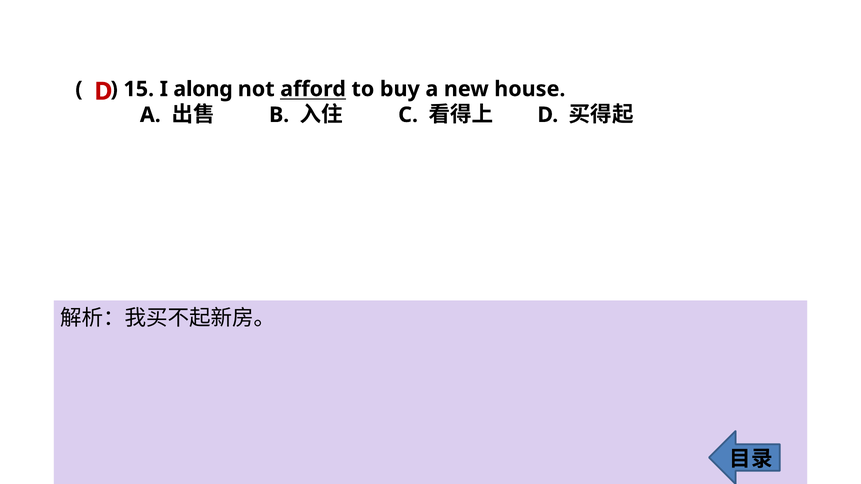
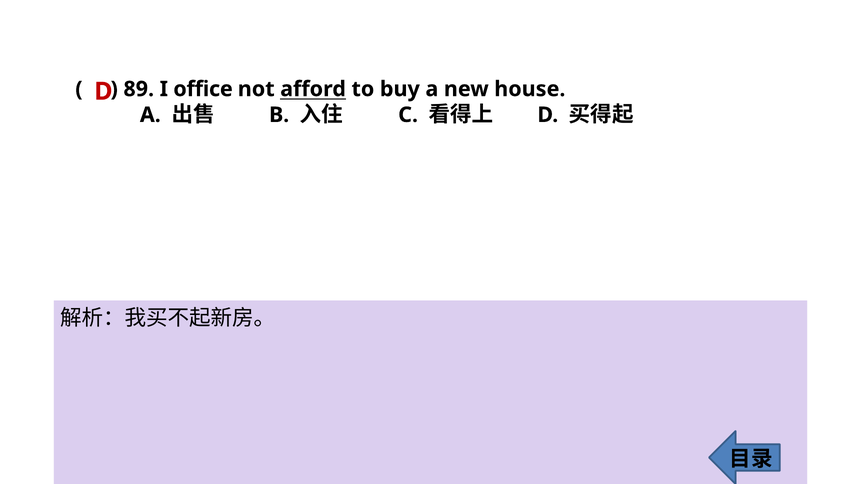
15: 15 -> 89 (139, 89)
along: along -> office (203, 89)
